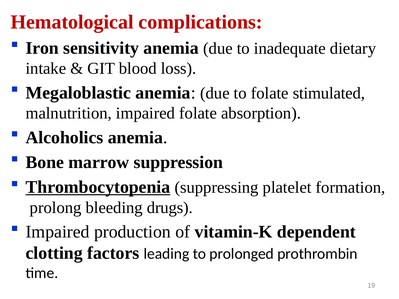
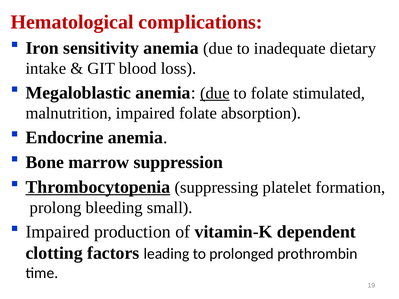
due underline: none -> present (215, 93)
Alcoholics: Alcoholics -> Endocrine (65, 138)
drugs: drugs -> small (170, 208)
